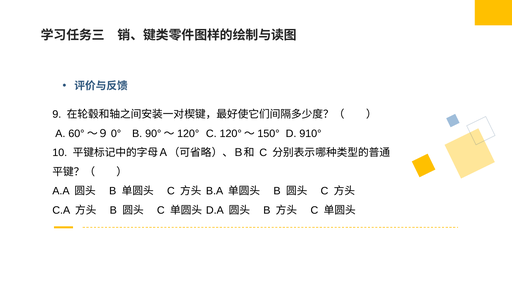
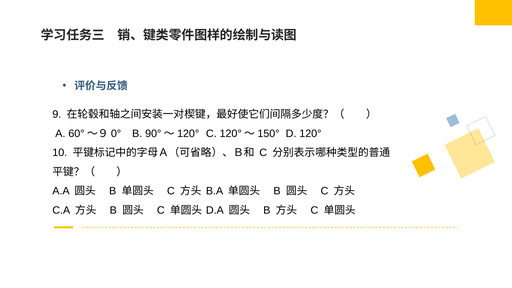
910°: 910° -> 120° (310, 133)
